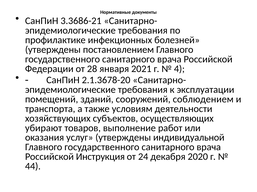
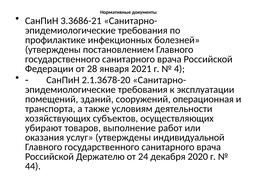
соблюдением: соблюдением -> операционная (203, 100)
Инструкция: Инструкция -> Держателю (100, 157)
